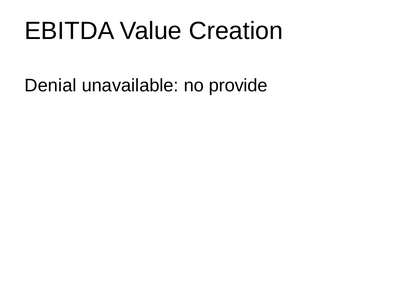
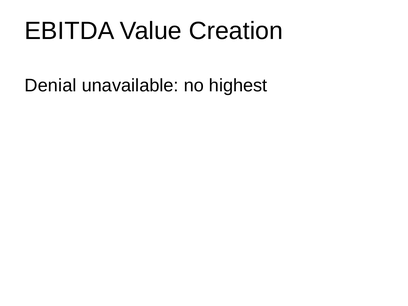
provide: provide -> highest (238, 86)
